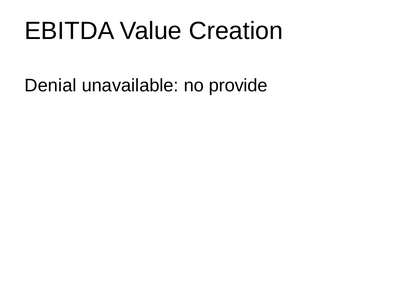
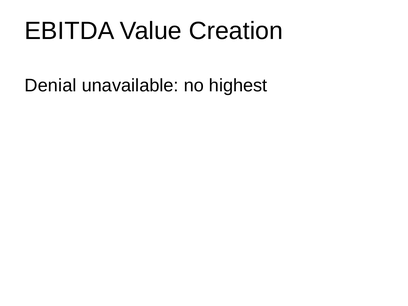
provide: provide -> highest (238, 86)
